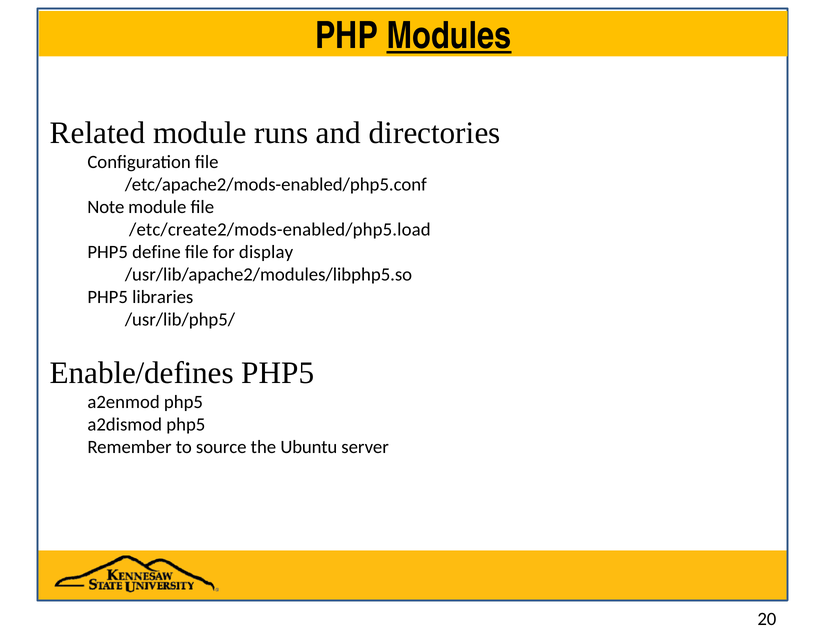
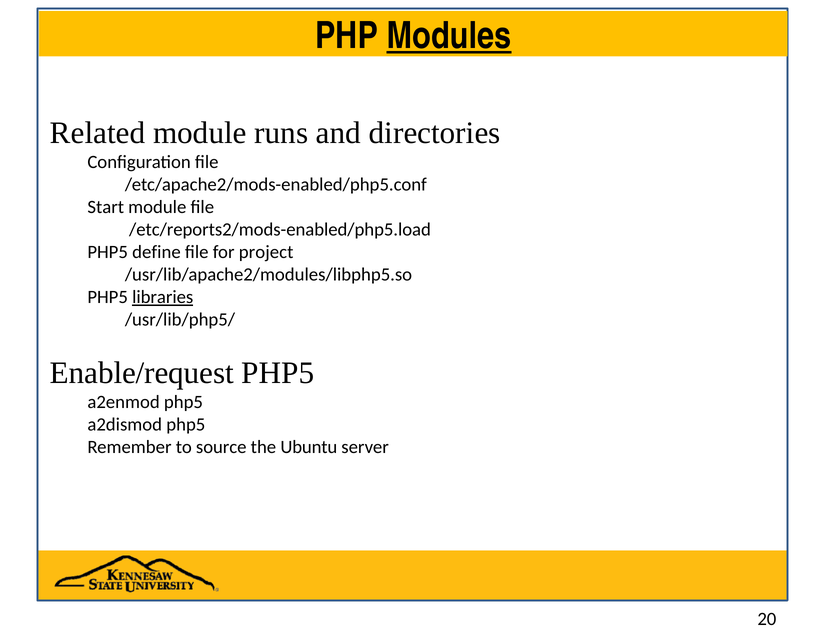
Note: Note -> Start (106, 207)
/etc/create2/mods-enabled/php5.load: /etc/create2/mods-enabled/php5.load -> /etc/reports2/mods-enabled/php5.load (280, 229)
display: display -> project (266, 252)
libraries underline: none -> present (163, 297)
Enable/defines: Enable/defines -> Enable/request (142, 373)
